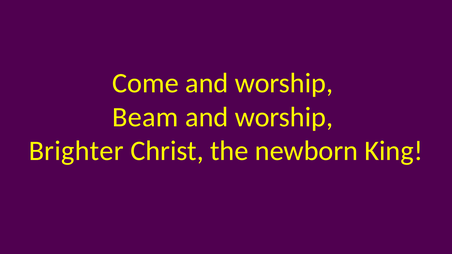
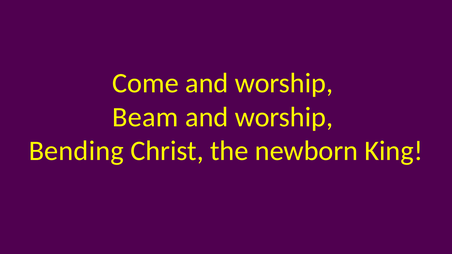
Brighter: Brighter -> Bending (76, 151)
